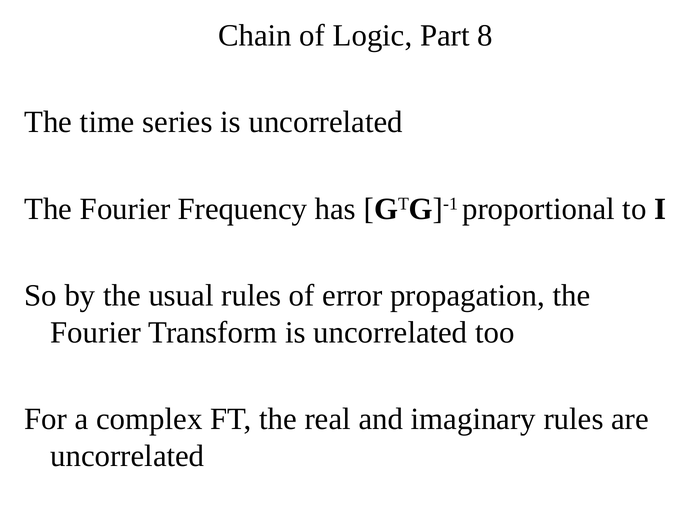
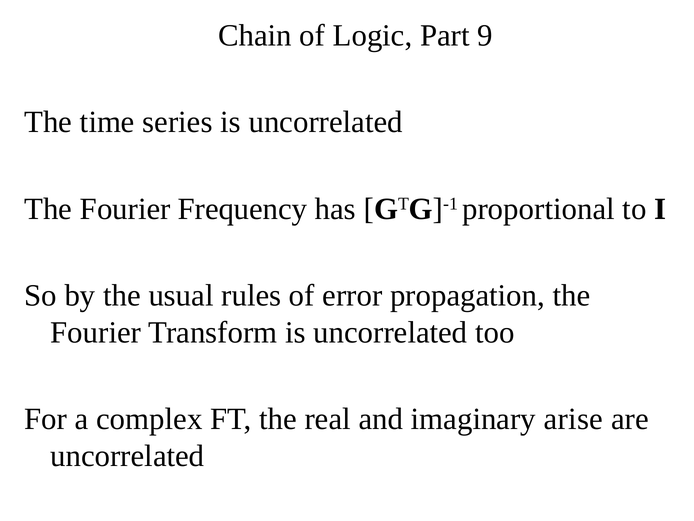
8: 8 -> 9 (485, 36)
imaginary rules: rules -> arise (573, 419)
